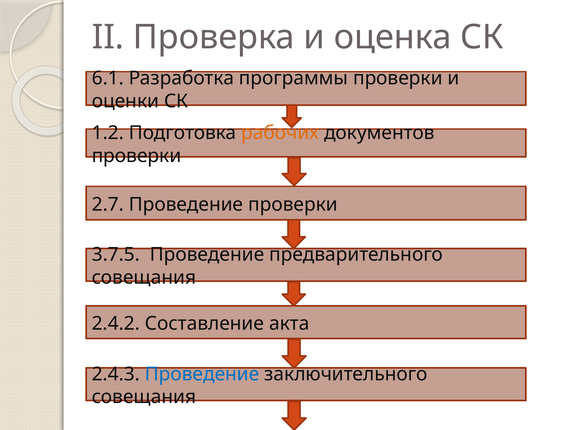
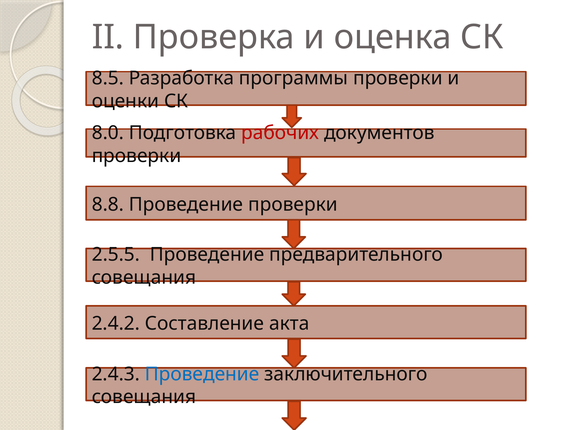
6.1: 6.1 -> 8.5 (108, 78)
1.2: 1.2 -> 8.0 (108, 133)
рабочих colour: orange -> red (280, 133)
2.7: 2.7 -> 8.8 (108, 205)
3.7.5: 3.7.5 -> 2.5.5 (116, 255)
